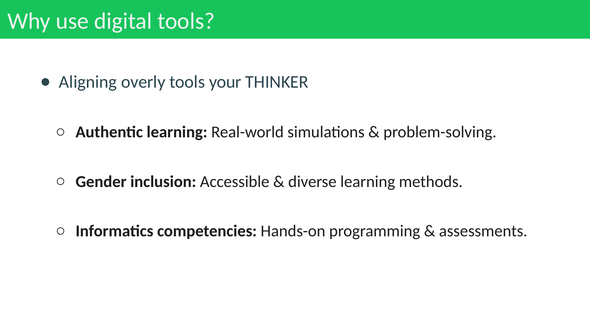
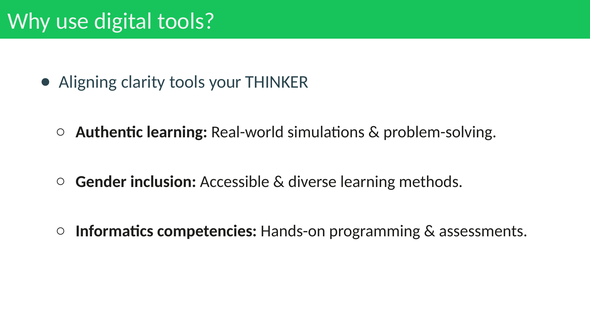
overly: overly -> clarity (143, 82)
